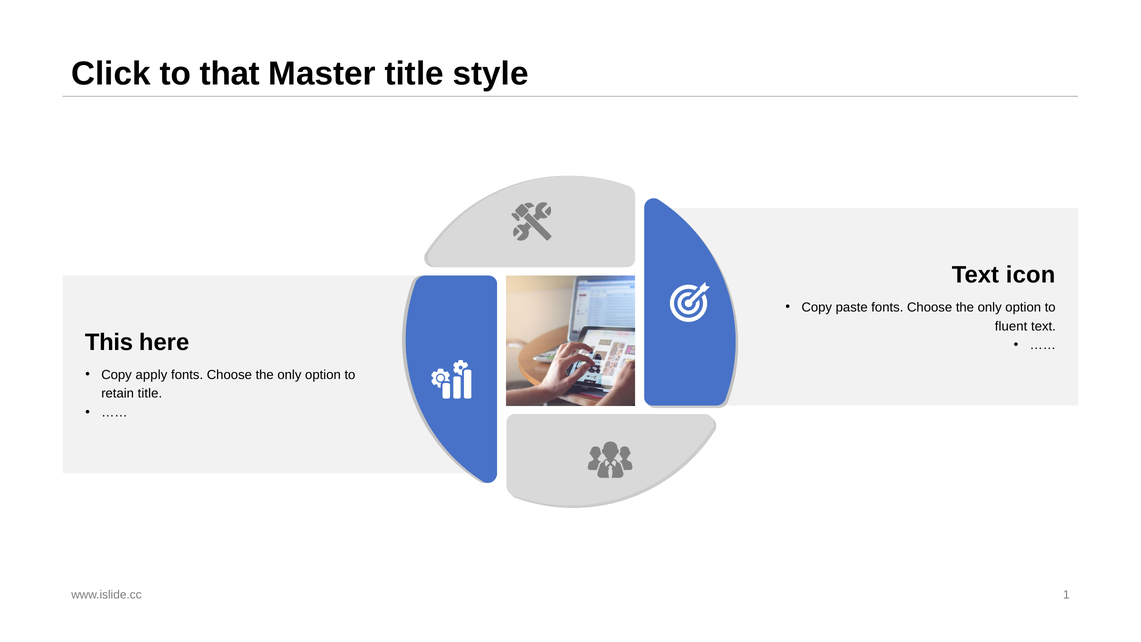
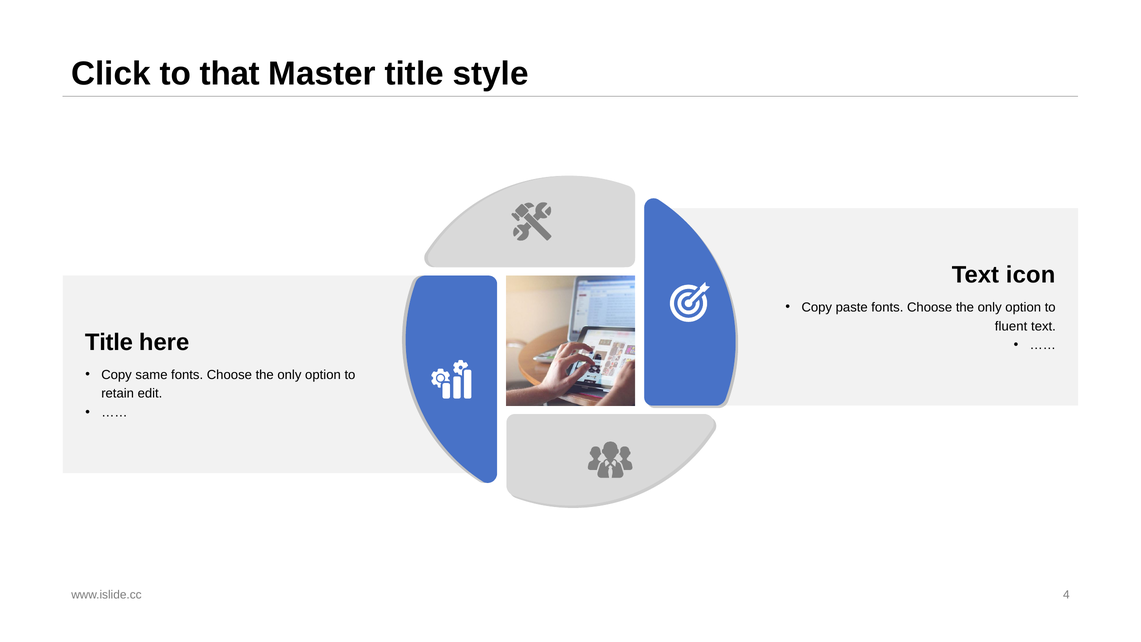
This: This -> Title (109, 342)
apply: apply -> same (152, 375)
retain title: title -> edit (150, 394)
1: 1 -> 4 (1066, 594)
